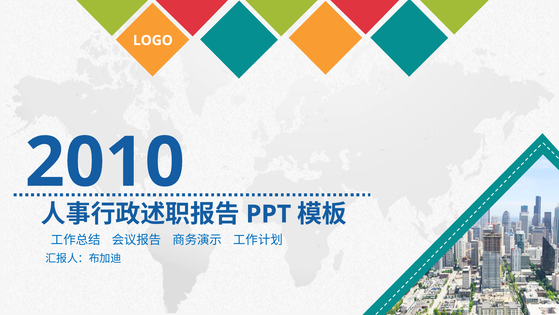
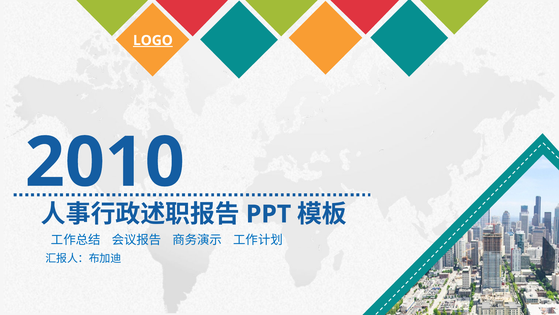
LOGO underline: none -> present (153, 40)
